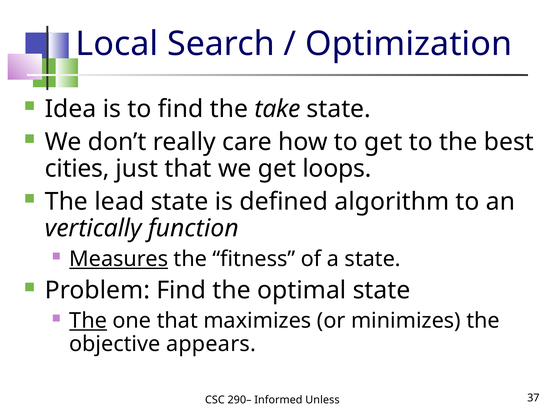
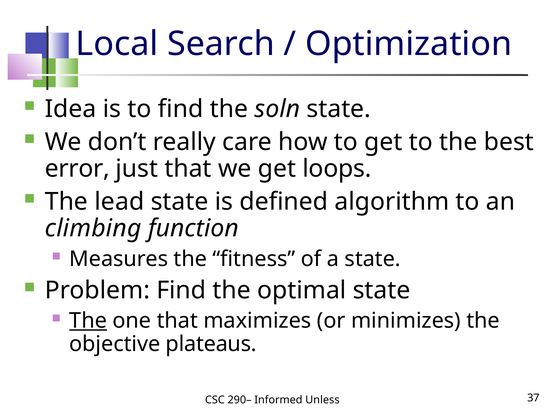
take: take -> soln (277, 109)
cities: cities -> error (77, 169)
vertically: vertically -> climbing (93, 228)
Measures underline: present -> none (119, 259)
appears: appears -> plateaus (211, 344)
